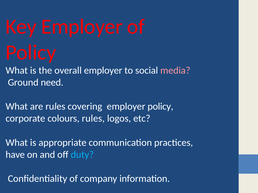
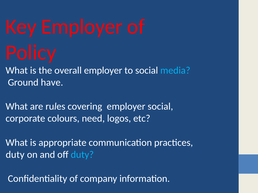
media colour: pink -> light blue (175, 71)
need: need -> have (52, 83)
employer policy: policy -> social (160, 107)
colours rules: rules -> need (93, 119)
have: have -> duty (15, 155)
